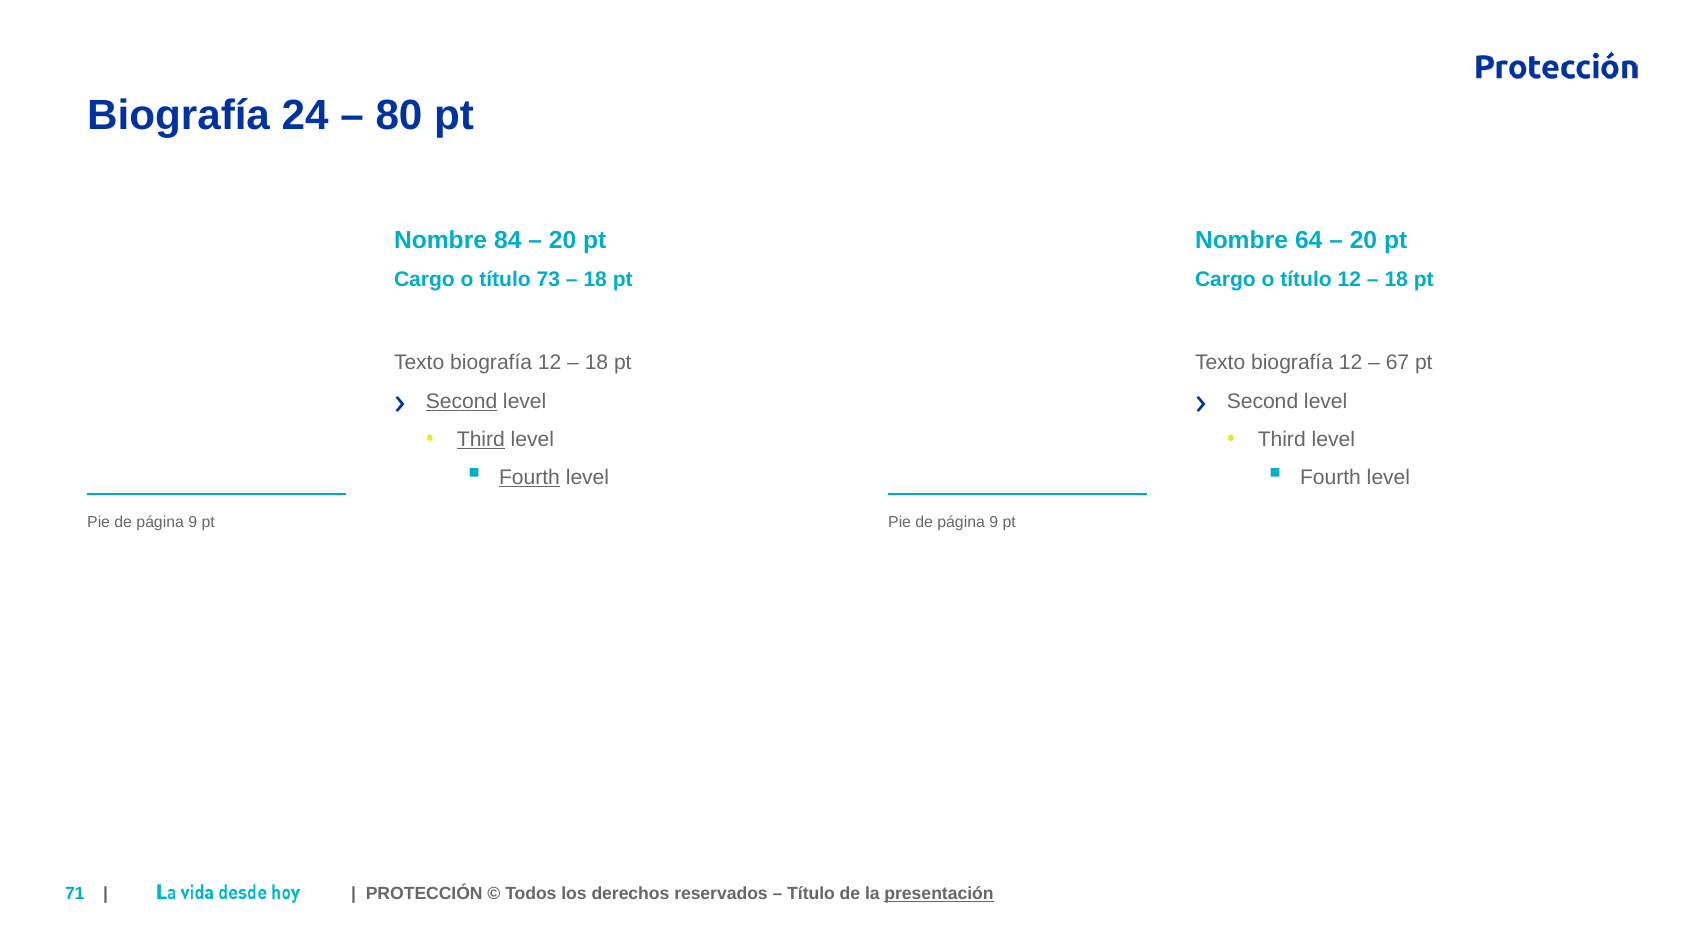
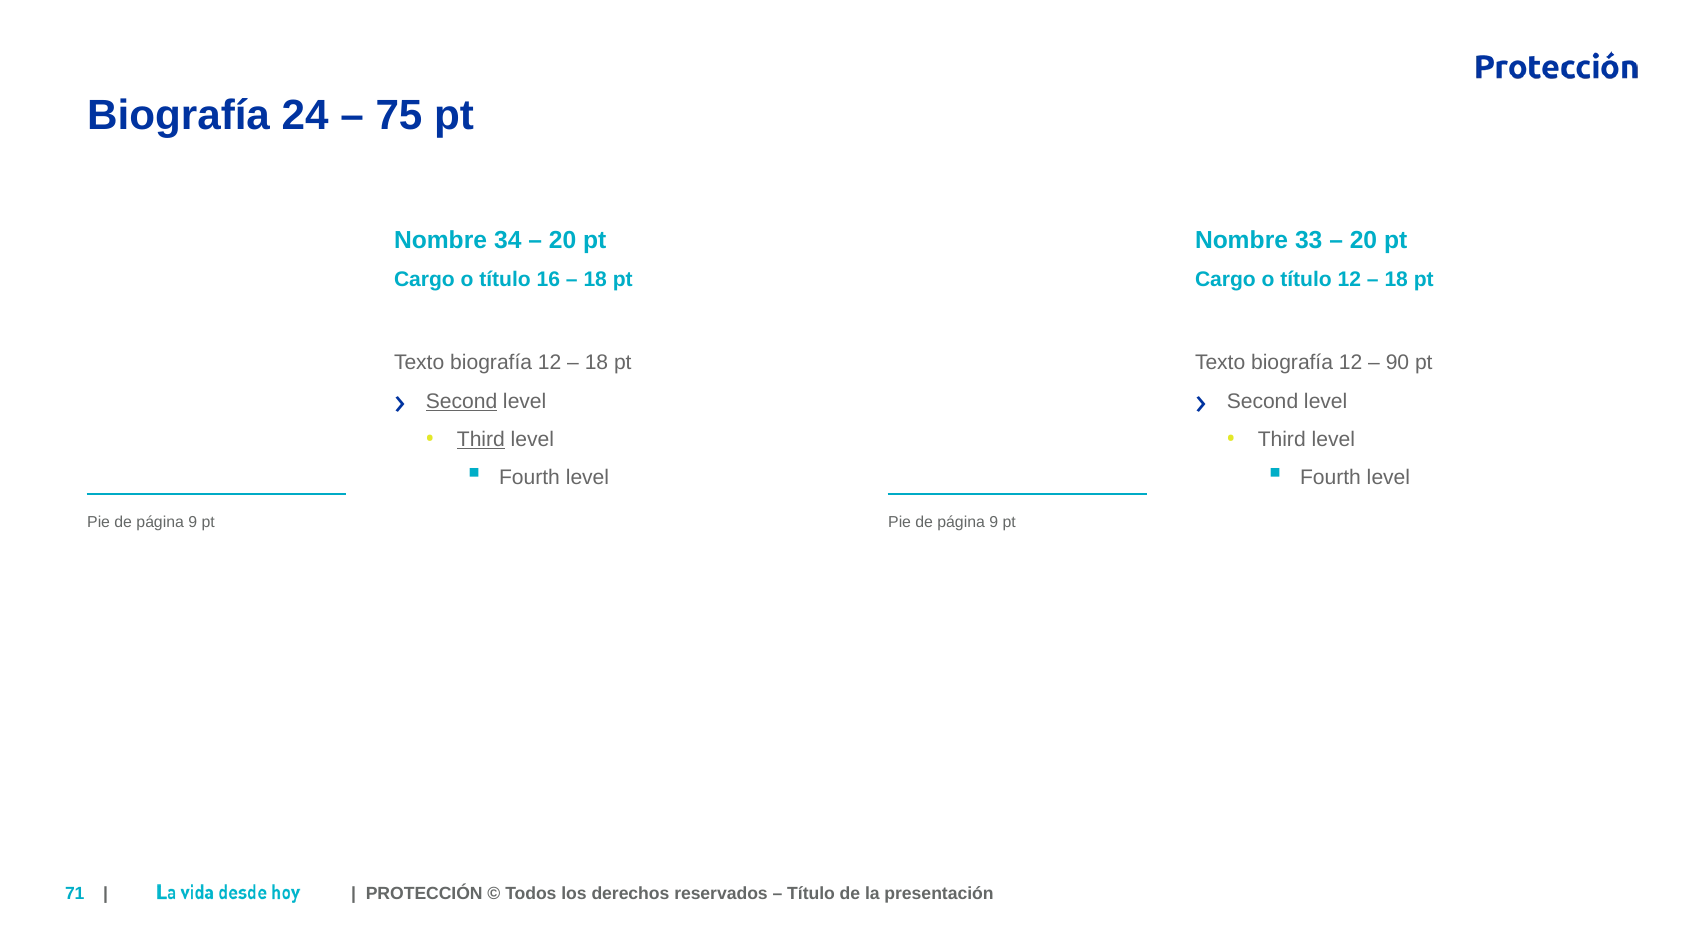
80: 80 -> 75 (399, 116)
84: 84 -> 34 (508, 240)
64: 64 -> 33 (1309, 240)
73: 73 -> 16 (548, 280)
67: 67 -> 90 (1398, 363)
Fourth underline: present -> none (530, 477)
presentación underline: present -> none (939, 894)
